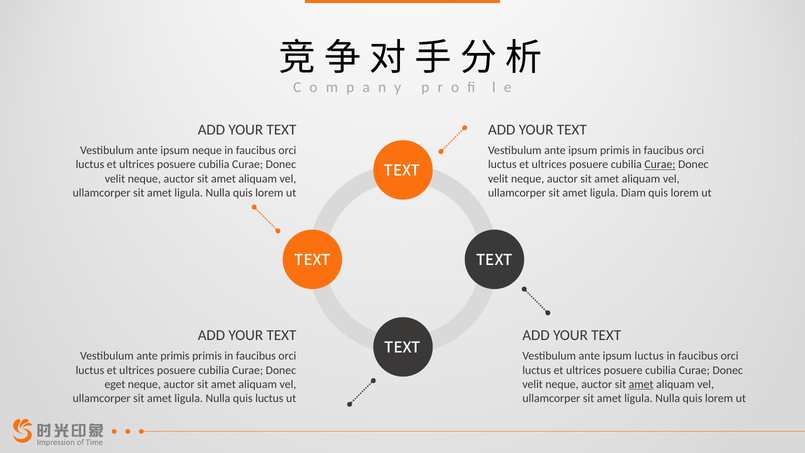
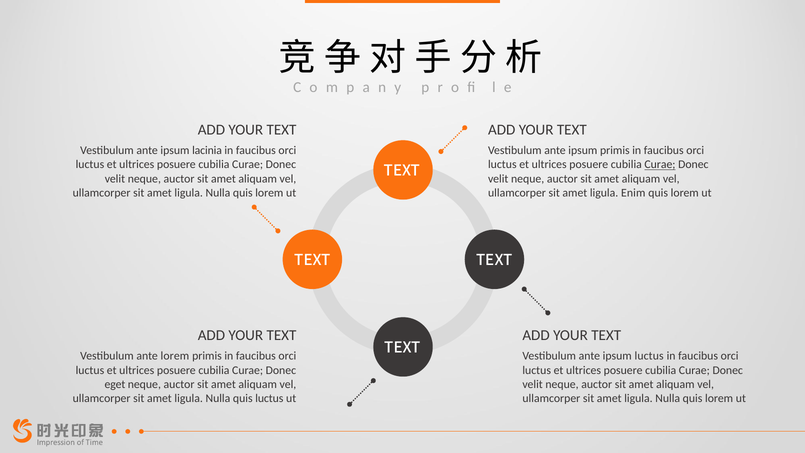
ipsum neque: neque -> lacinia (207, 150)
Diam: Diam -> Enim (633, 193)
ante primis: primis -> lorem (175, 356)
amet underline: present -> none (641, 384)
